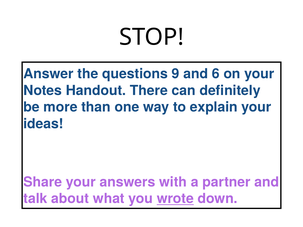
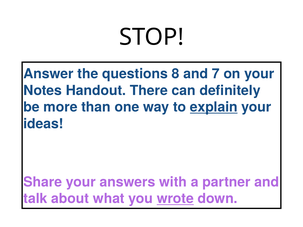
9: 9 -> 8 (176, 74)
6: 6 -> 7 (216, 74)
explain underline: none -> present (214, 107)
